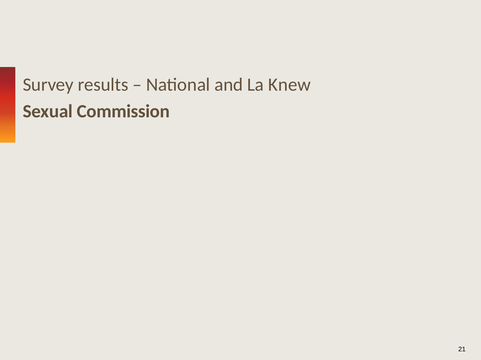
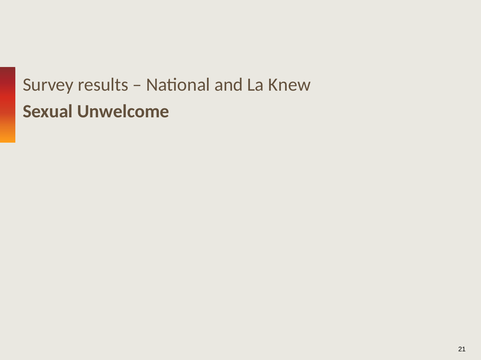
Commission: Commission -> Unwelcome (123, 112)
